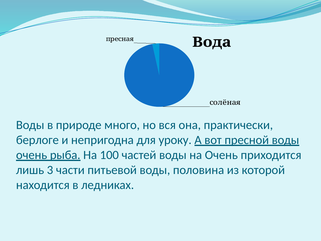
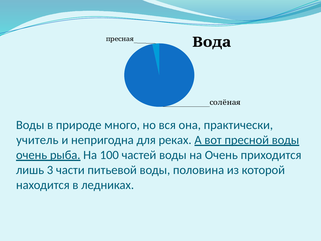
берлоге: берлоге -> учитель (37, 140)
уроку: уроку -> реках (175, 140)
